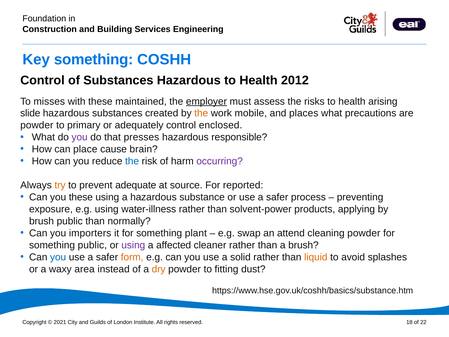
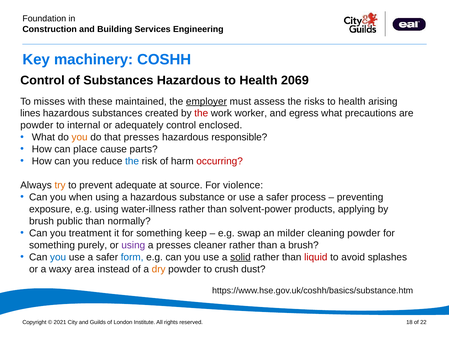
Key something: something -> machinery (94, 60)
2012: 2012 -> 2069 (295, 80)
slide: slide -> lines (30, 113)
the colour: orange -> red (201, 113)
mobile: mobile -> worker (251, 113)
places: places -> egress (304, 113)
primary: primary -> internal (84, 125)
you colour: purple -> orange (80, 137)
brain: brain -> parts (144, 149)
occurring colour: purple -> red (220, 161)
reported: reported -> violence (243, 185)
you these: these -> when (81, 197)
importers: importers -> treatment (90, 233)
plant: plant -> keep (196, 233)
attend: attend -> milder (291, 233)
something public: public -> purely (92, 245)
a affected: affected -> presses (174, 245)
form colour: orange -> blue (132, 257)
solid underline: none -> present (240, 257)
liquid colour: orange -> red (316, 257)
fitting: fitting -> crush (227, 269)
